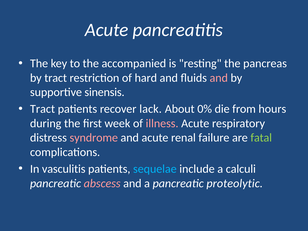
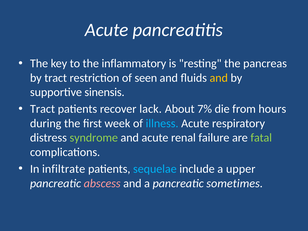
accompanied: accompanied -> inflammatory (134, 63)
hard: hard -> seen (146, 78)
and colour: pink -> yellow (219, 78)
0%: 0% -> 7% (205, 109)
illness colour: pink -> light blue (162, 123)
syndrome colour: pink -> light green (94, 138)
vasculitis: vasculitis -> infiltrate (64, 169)
calculi: calculi -> upper (241, 169)
proteolytic: proteolytic -> sometimes (235, 183)
